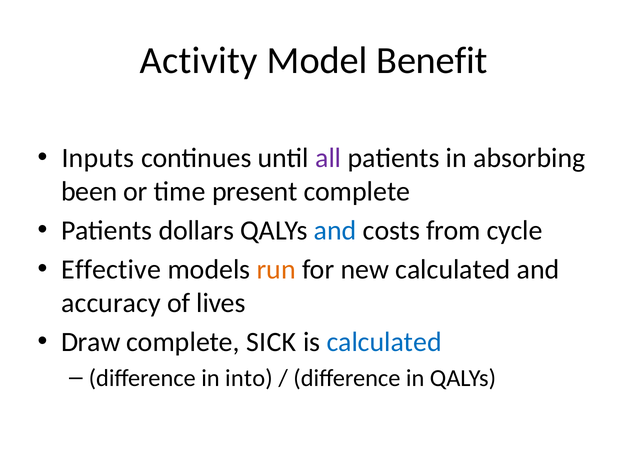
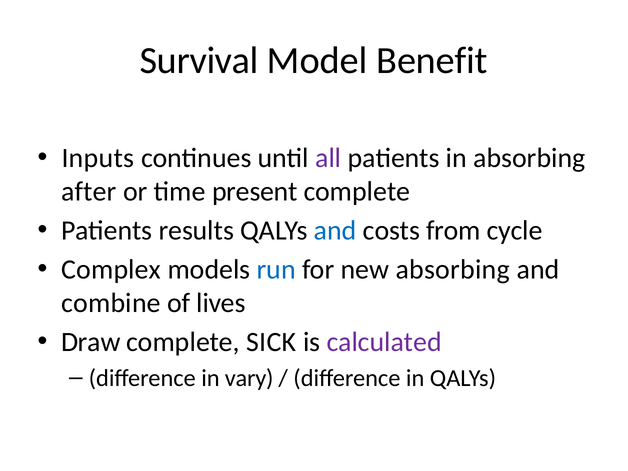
Activity: Activity -> Survival (199, 61)
been: been -> after (89, 191)
dollars: dollars -> results (196, 230)
Effective: Effective -> Complex (111, 270)
run colour: orange -> blue (276, 270)
new calculated: calculated -> absorbing (453, 270)
accuracy: accuracy -> combine (111, 303)
calculated colour: blue -> purple (384, 342)
into: into -> vary (249, 378)
